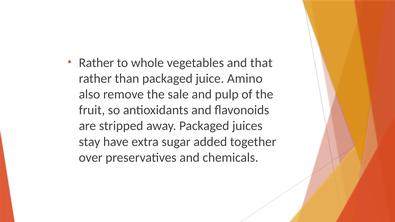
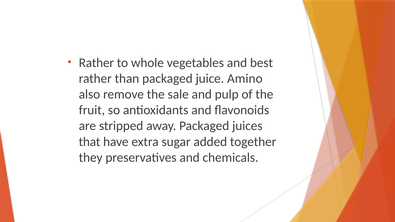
that: that -> best (261, 63)
stay: stay -> that (90, 142)
over: over -> they (91, 158)
